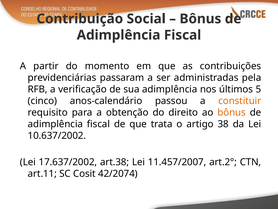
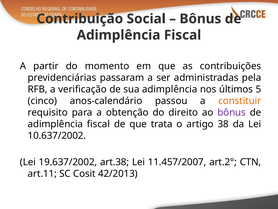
bônus colour: orange -> purple (232, 112)
17.637/2002: 17.637/2002 -> 19.637/2002 (68, 162)
42/2074: 42/2074 -> 42/2013 (118, 173)
